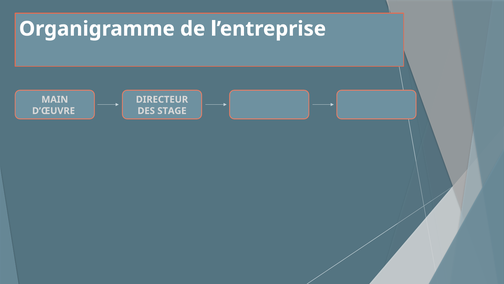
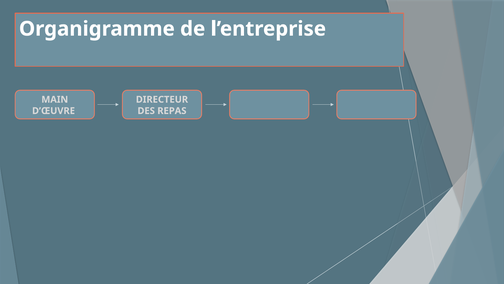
STAGE: STAGE -> REPAS (172, 111)
